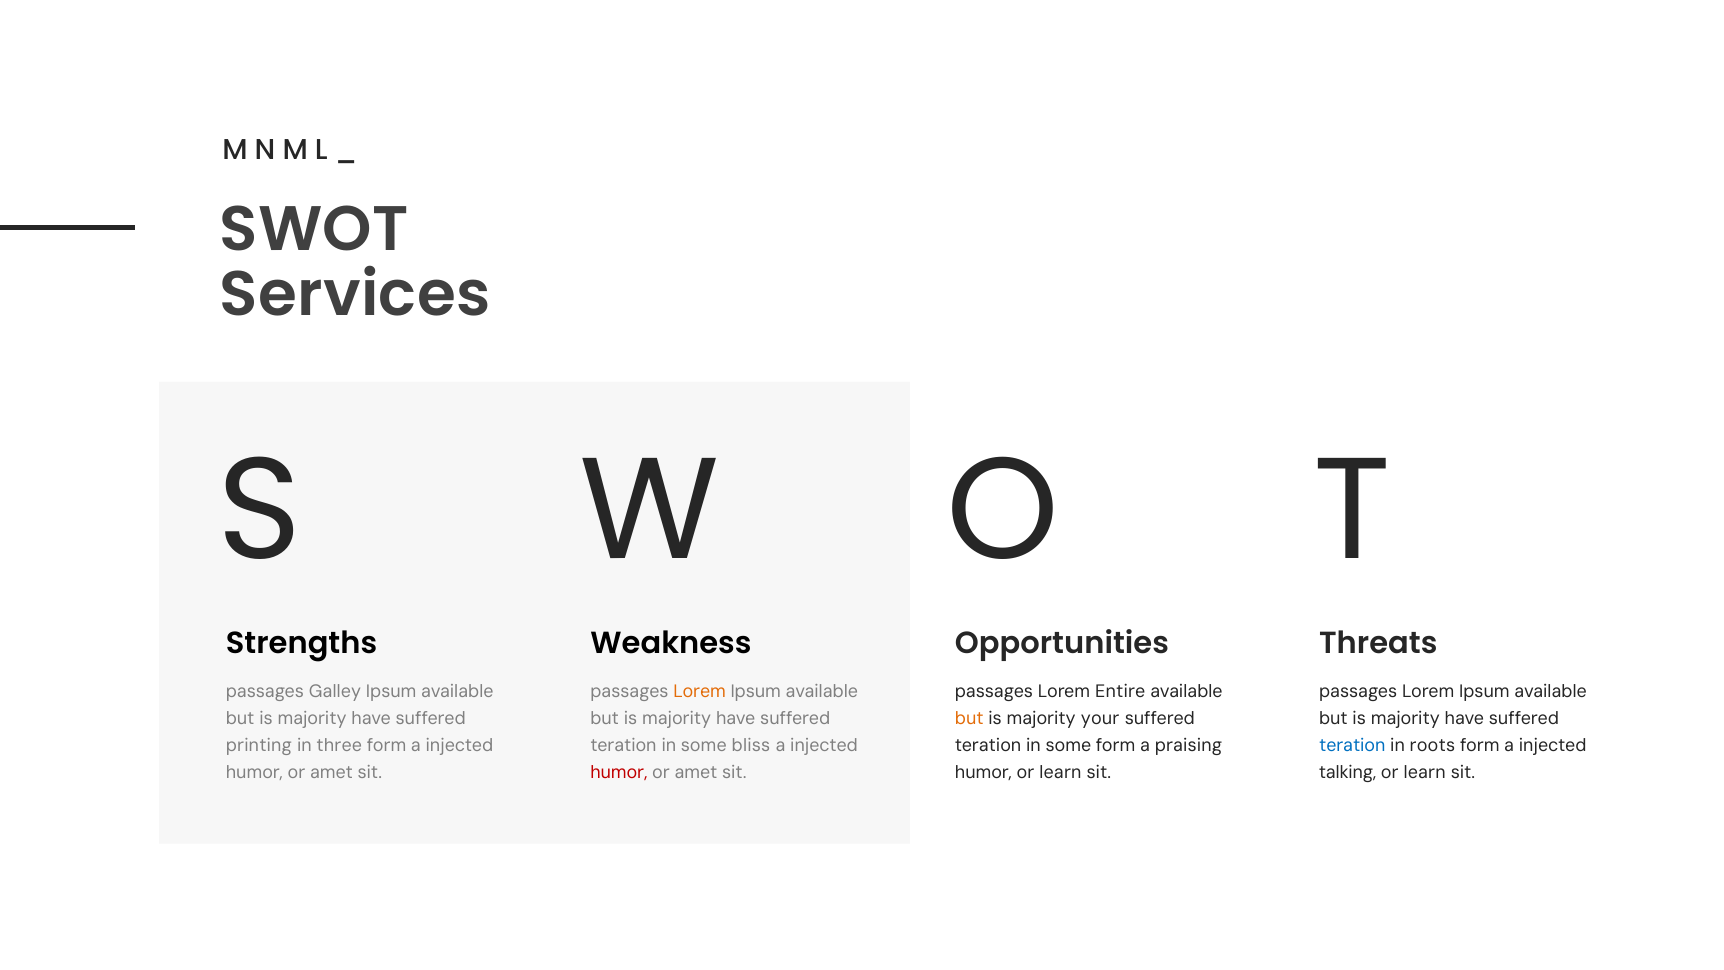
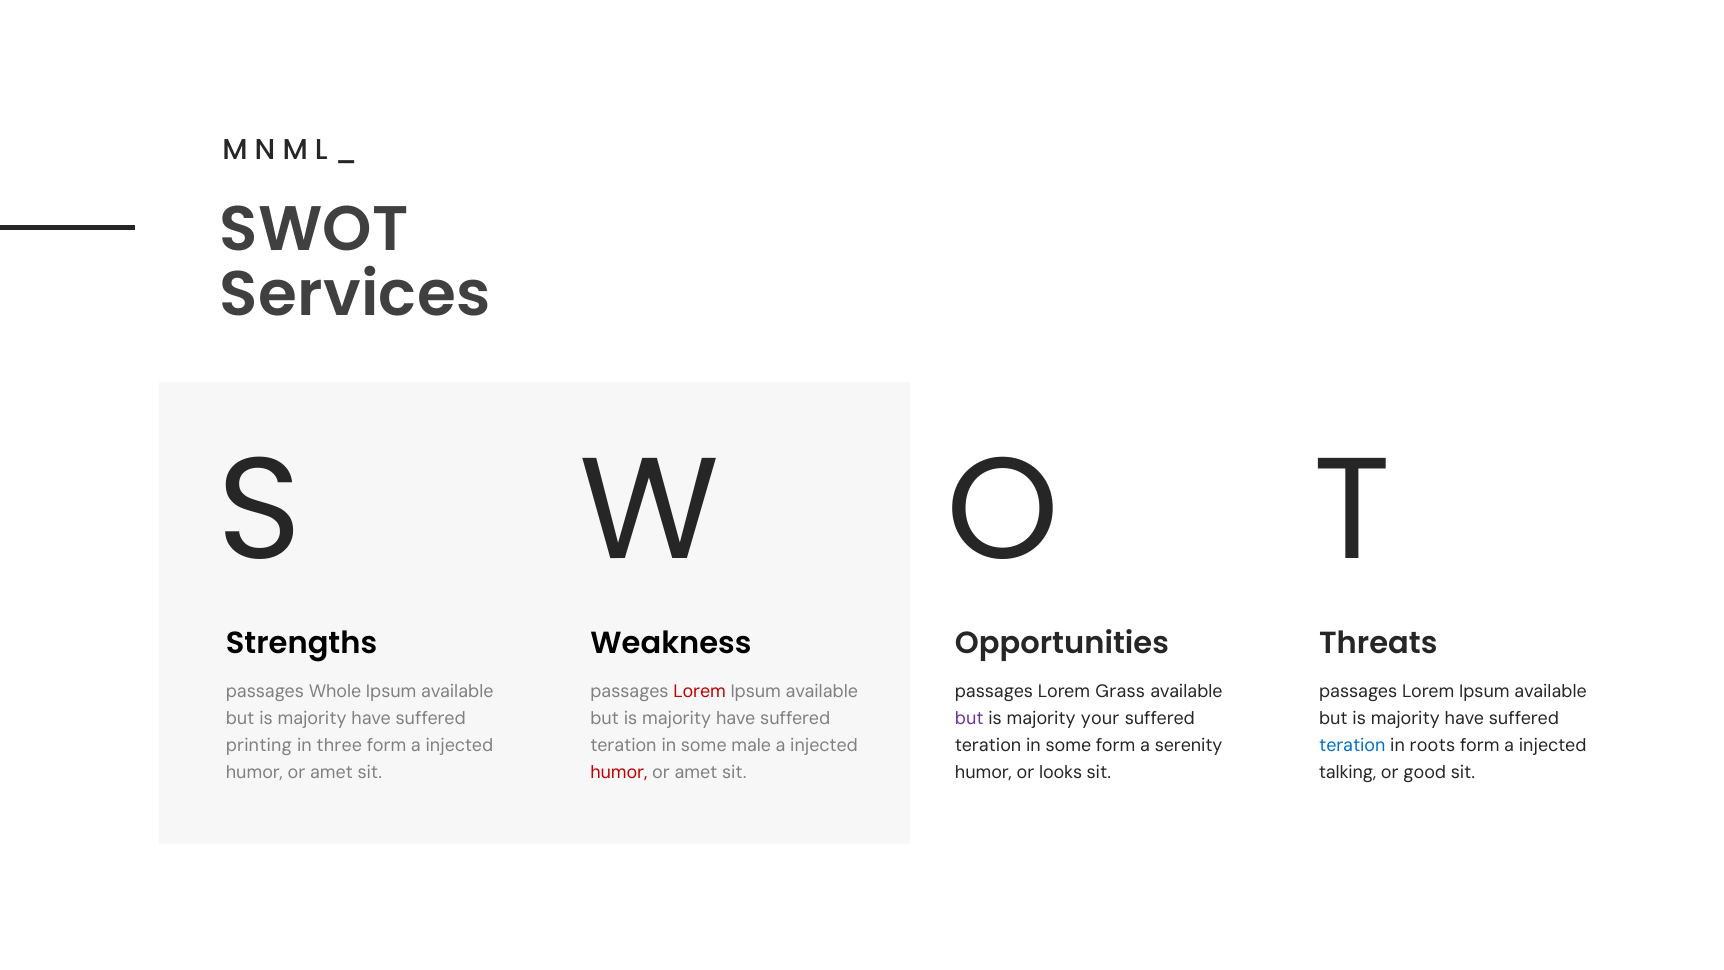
Galley: Galley -> Whole (335, 691)
Lorem colour: orange -> red (700, 691)
Entire: Entire -> Grass (1120, 691)
but colour: orange -> purple (969, 718)
bliss: bliss -> male (751, 745)
praising: praising -> serenity (1189, 745)
humor or learn: learn -> looks (1061, 772)
learn: learn -> good (1425, 772)
